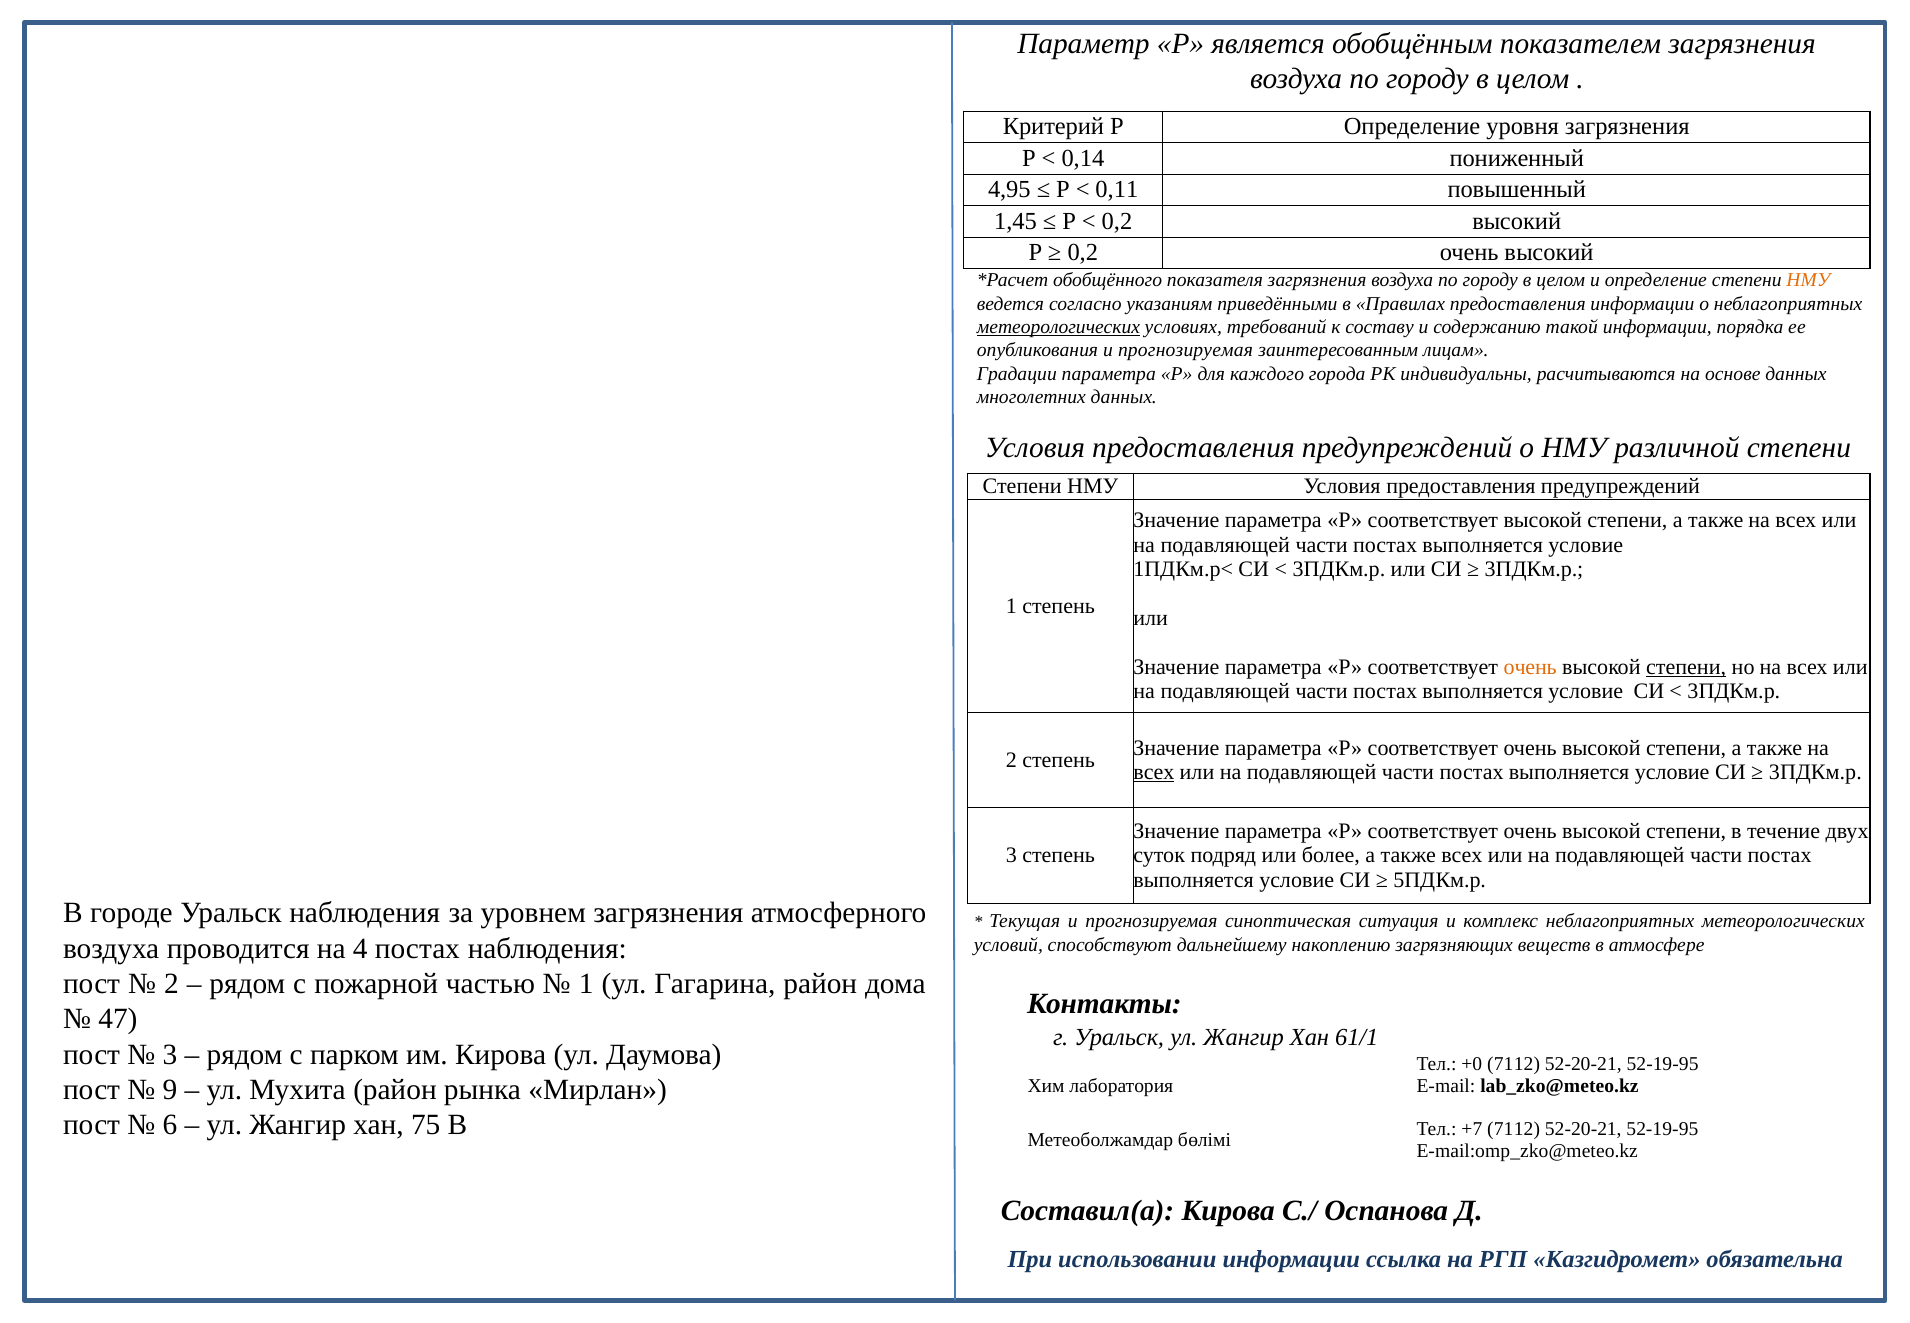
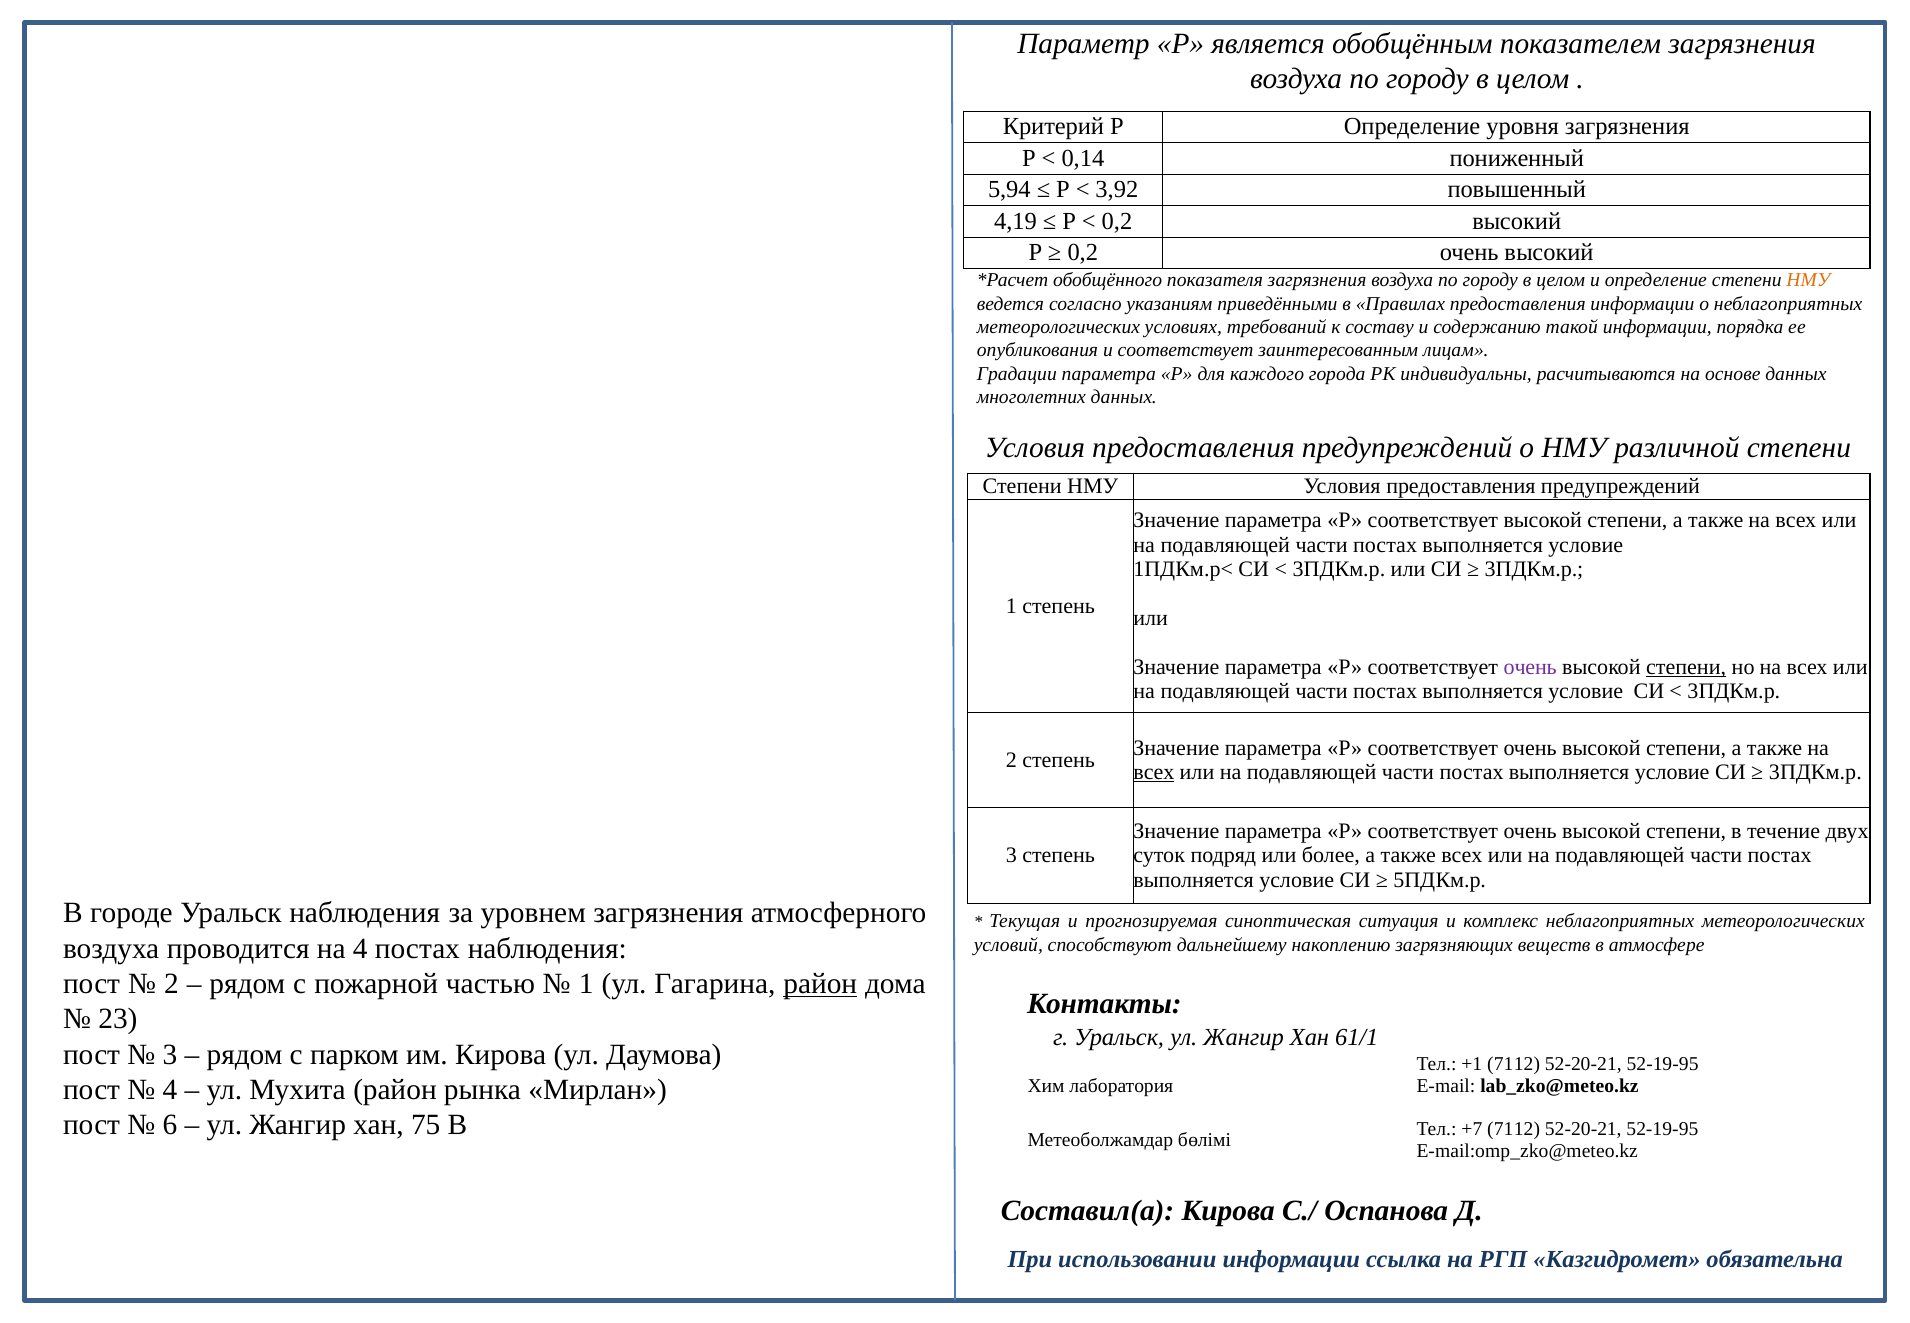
4,95: 4,95 -> 5,94 (1009, 190)
0,11: 0,11 -> 3,92 (1117, 190)
1,45: 1,45 -> 4,19 (1015, 221)
метеорологических underline: present -> none (1058, 327)
опубликования и прогнозируемая: прогнозируемая -> соответствует (1186, 350)
очень colour: orange -> purple (1530, 667)
район underline: none -> present (820, 983)
47: 47 -> 23 (118, 1019)
+0: +0 -> +1 (1472, 1064)
9: 9 -> 4 (170, 1089)
